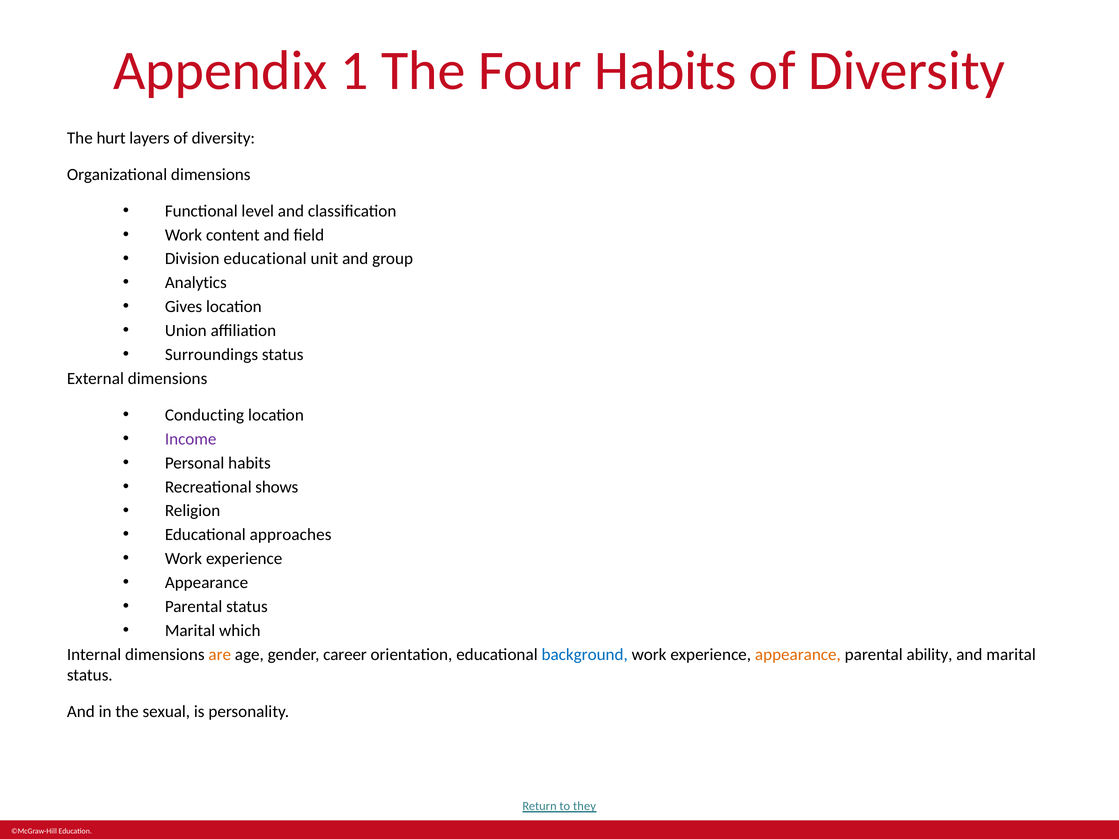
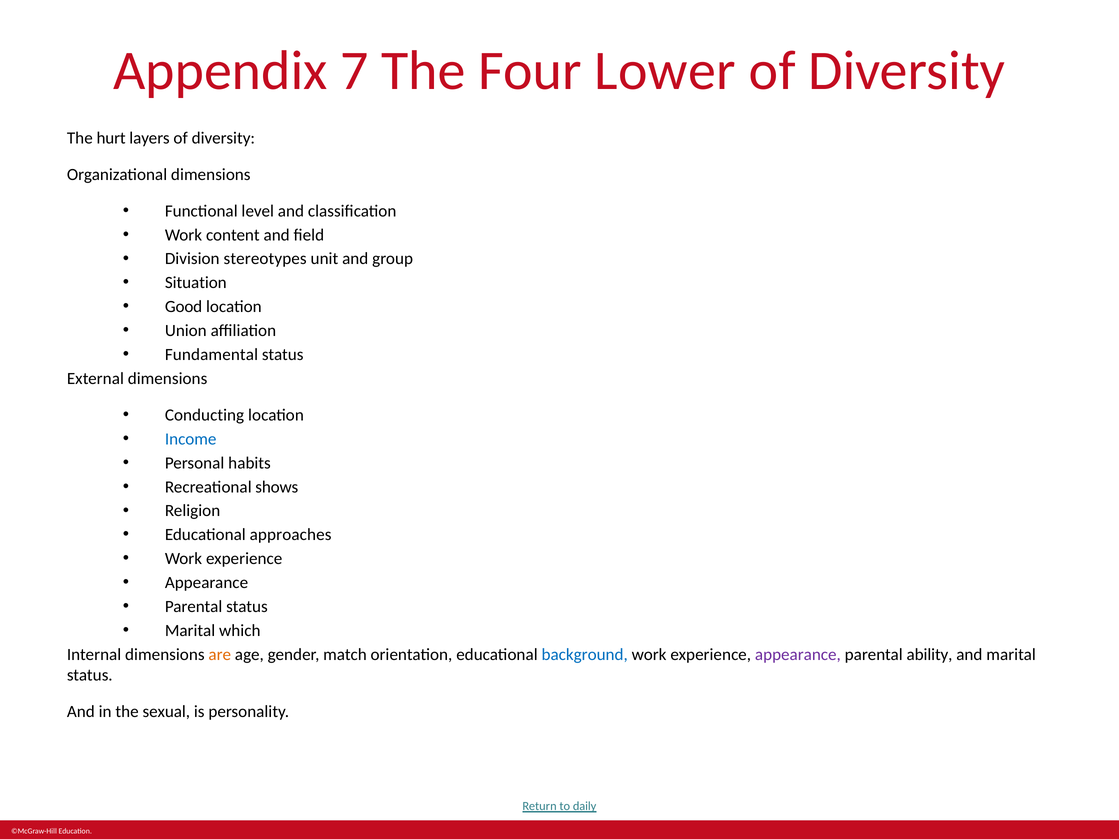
1: 1 -> 7 (354, 71)
Four Habits: Habits -> Lower (665, 71)
Division educational: educational -> stereotypes (265, 259)
Analytics: Analytics -> Situation (196, 283)
Gives: Gives -> Good (184, 307)
Surroundings: Surroundings -> Fundamental (211, 355)
Income colour: purple -> blue (191, 439)
career: career -> match (345, 655)
appearance colour: orange -> purple (798, 655)
they: they -> daily (585, 806)
